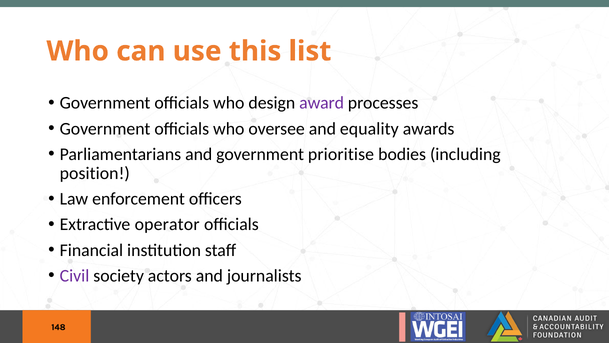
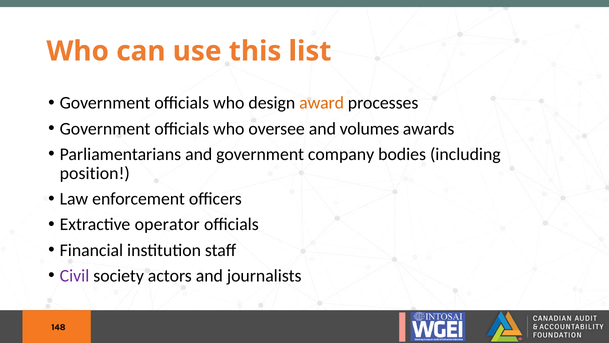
award colour: purple -> orange (322, 103)
equality: equality -> volumes (369, 128)
prioritise: prioritise -> company (341, 154)
